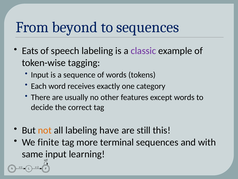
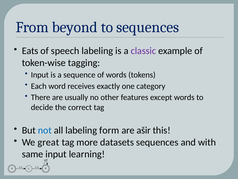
not colour: orange -> blue (45, 130)
have: have -> form (109, 130)
still: still -> ašir (144, 130)
finite: finite -> great (48, 142)
terminal: terminal -> datasets (117, 142)
